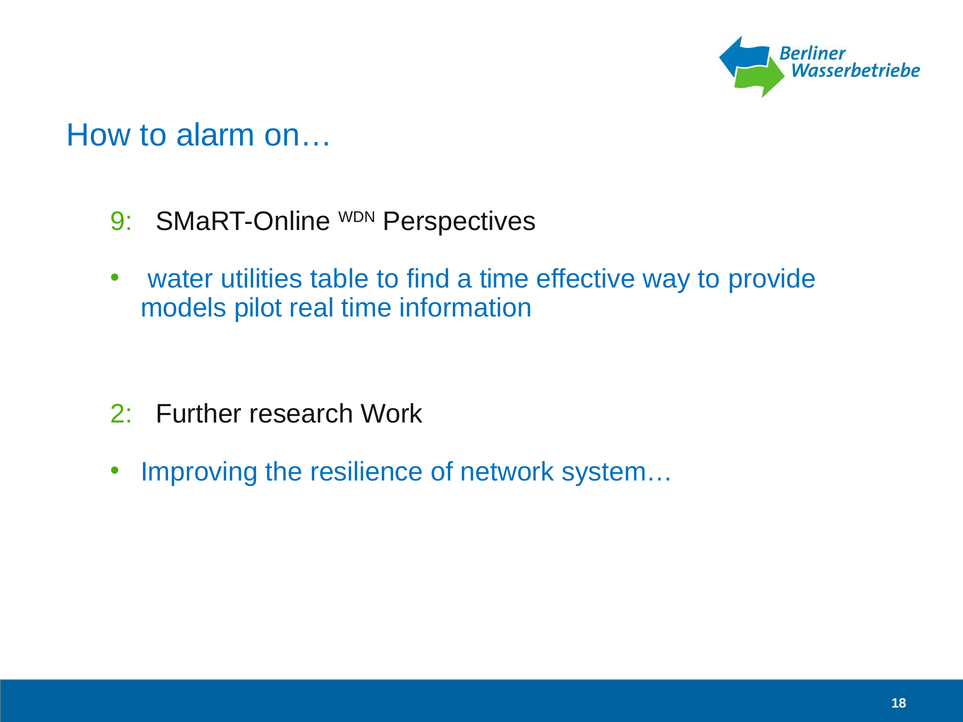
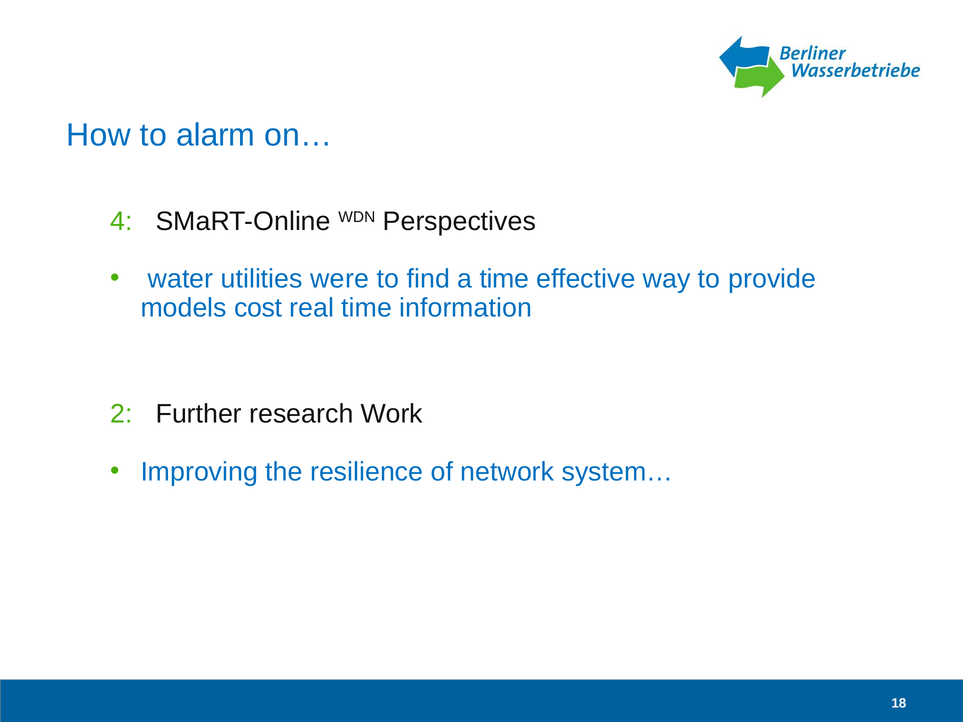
9: 9 -> 4 (122, 221)
table: table -> were (340, 279)
pilot: pilot -> cost (258, 308)
